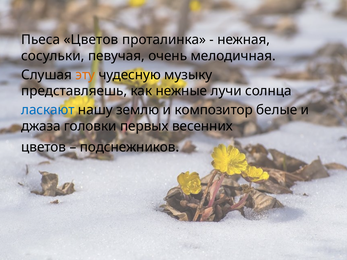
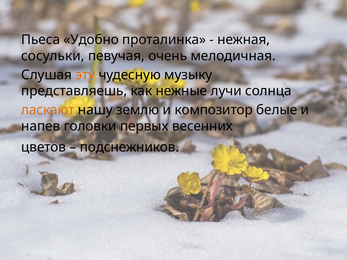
Пьеса Цветов: Цветов -> Удобно (91, 40)
ласкают colour: blue -> orange (48, 110)
джаза: джаза -> напев (41, 126)
